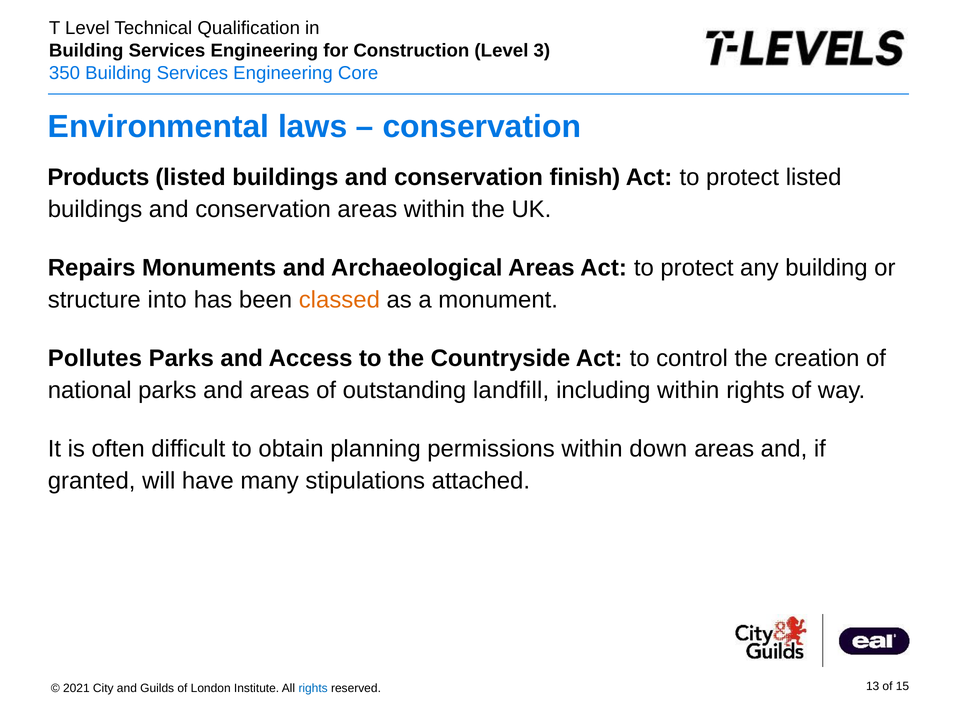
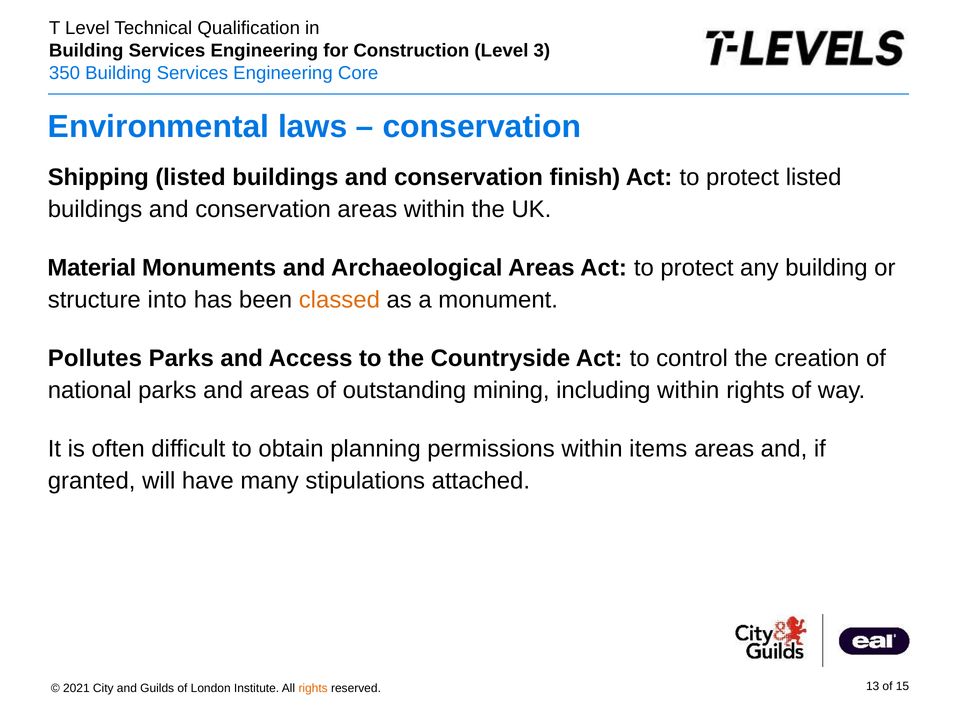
Products: Products -> Shipping (98, 177)
Repairs: Repairs -> Material (92, 268)
landfill: landfill -> mining (511, 390)
down: down -> items (658, 449)
rights colour: blue -> orange (313, 688)
